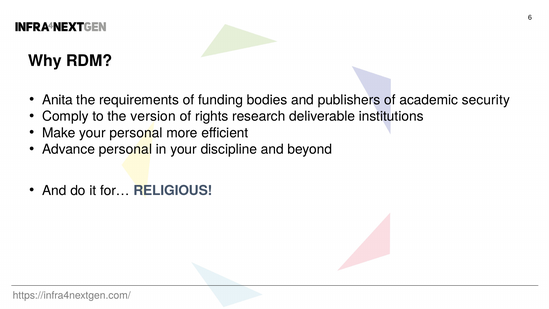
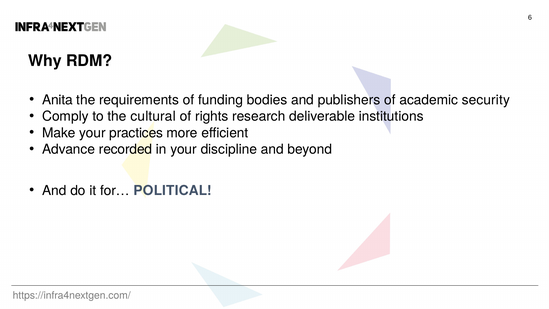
version: version -> cultural (153, 116)
your personal: personal -> practices (136, 133)
Advance personal: personal -> recorded (126, 149)
RELIGIOUS: RELIGIOUS -> POLITICAL (173, 190)
